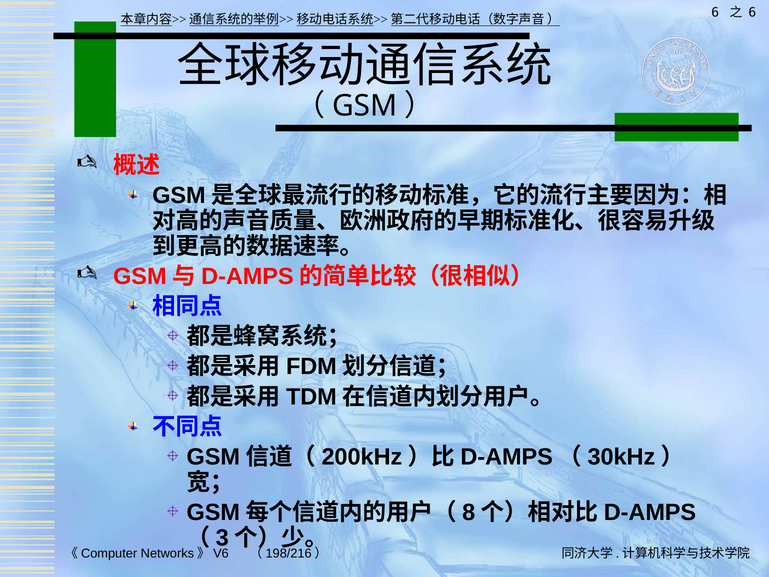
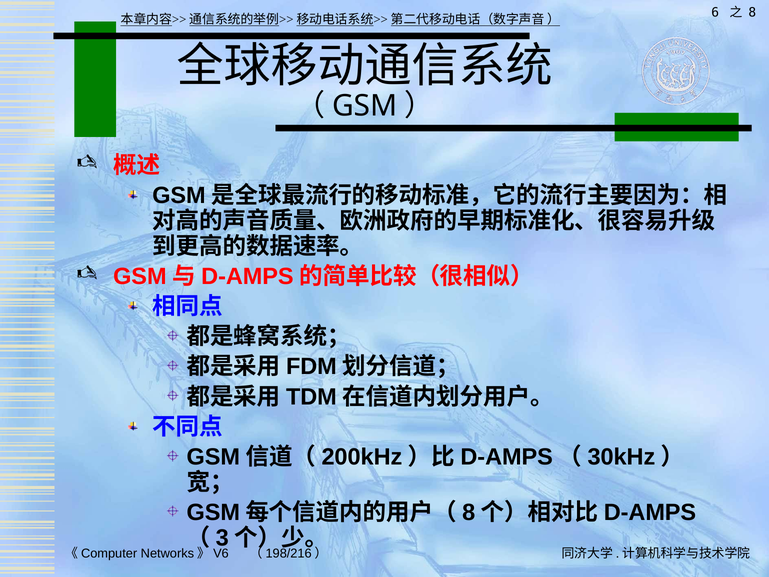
6: 6 -> 8 (752, 12)
